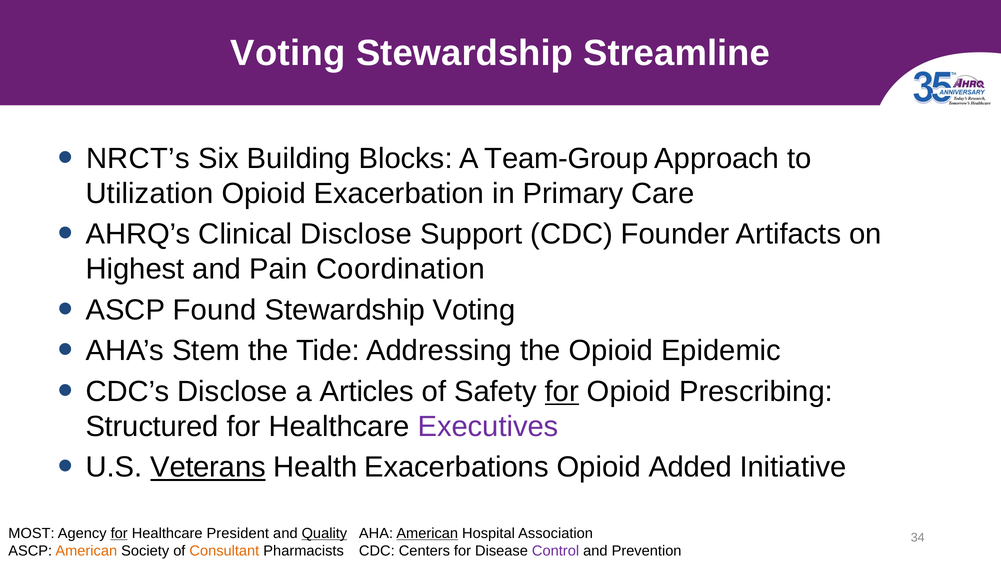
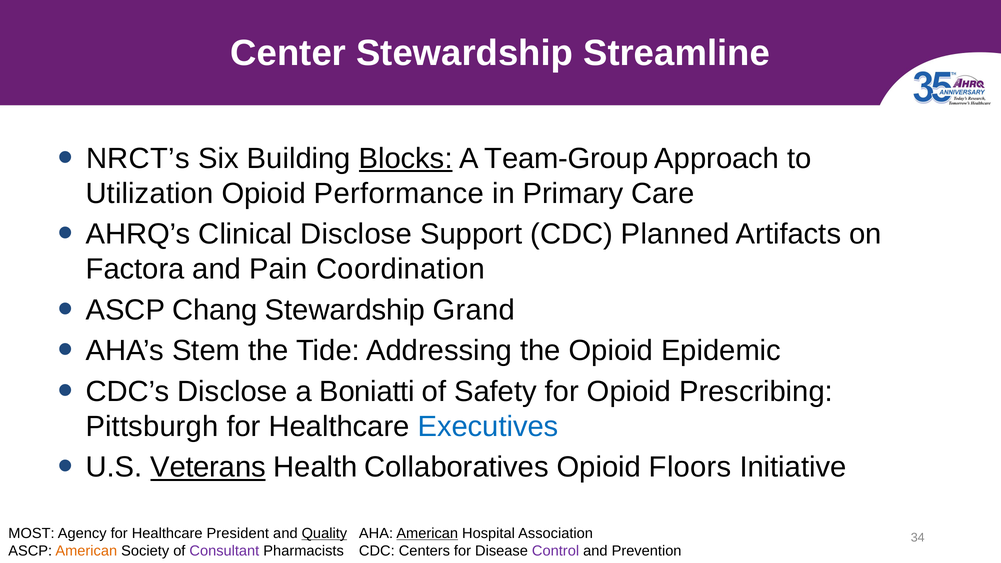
Voting: Voting -> Center (288, 53)
Blocks underline: none -> present (406, 158)
Exacerbation: Exacerbation -> Performance (399, 193)
Founder: Founder -> Planned (675, 234)
Highest: Highest -> Factora (135, 269)
Found: Found -> Chang (215, 310)
Stewardship Voting: Voting -> Grand (474, 310)
Articles: Articles -> Boniatti (367, 392)
for underline: present -> none (562, 392)
Structured: Structured -> Pittsburgh (152, 427)
Executives colour: purple -> blue (488, 427)
Exacerbations: Exacerbations -> Collaboratives (456, 467)
Added: Added -> Floors (690, 467)
for underline: present -> none (119, 534)
Consultant colour: orange -> purple (224, 551)
